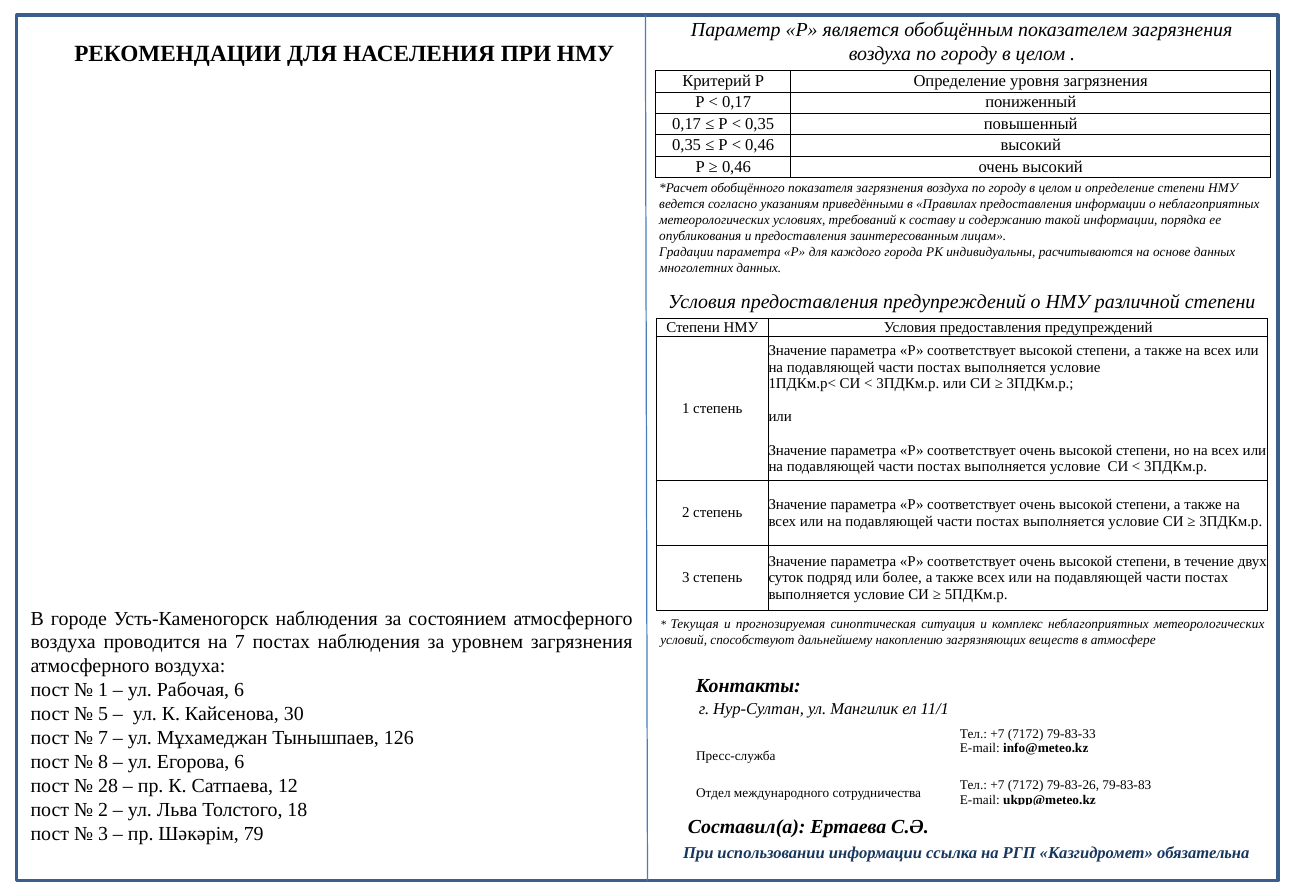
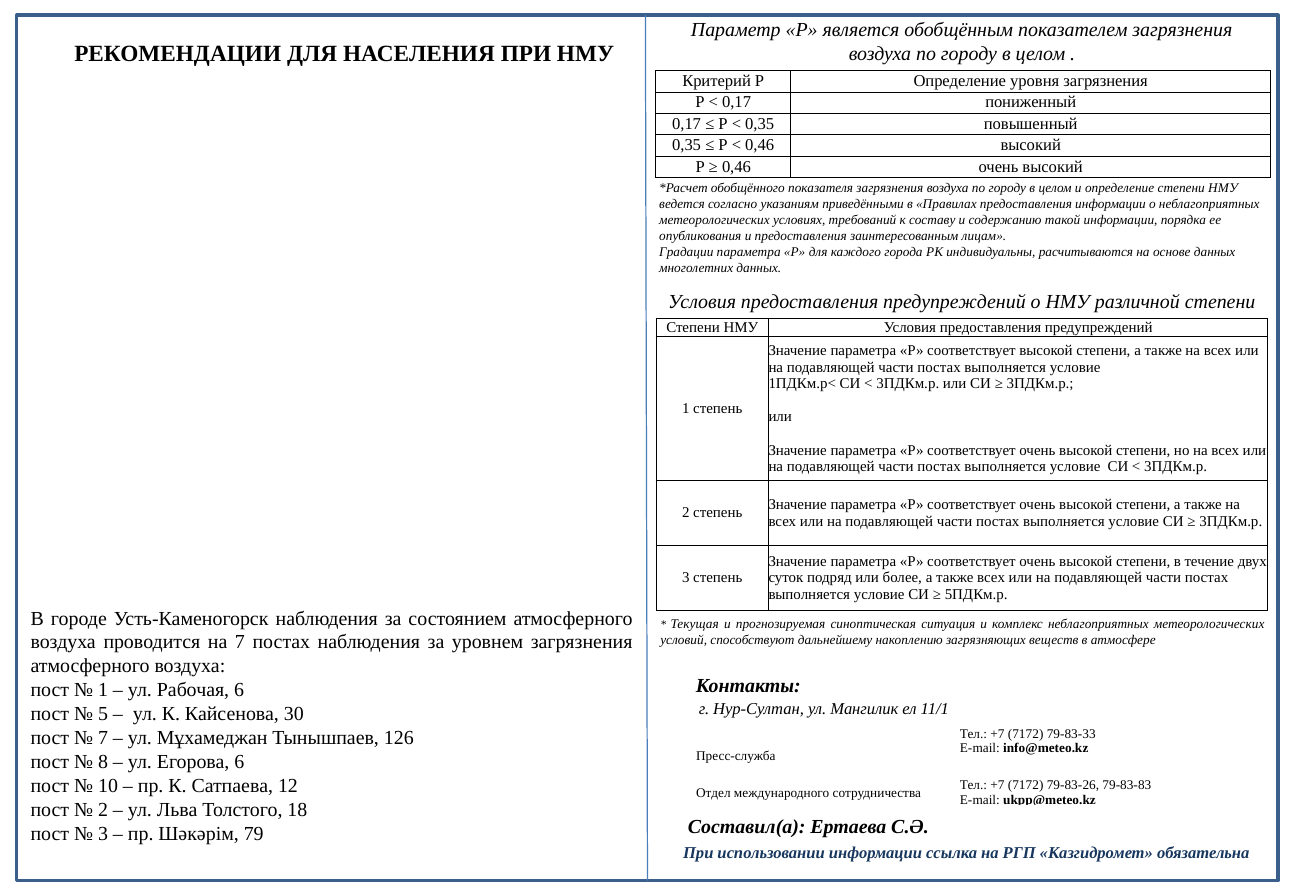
28: 28 -> 10 (108, 786)
